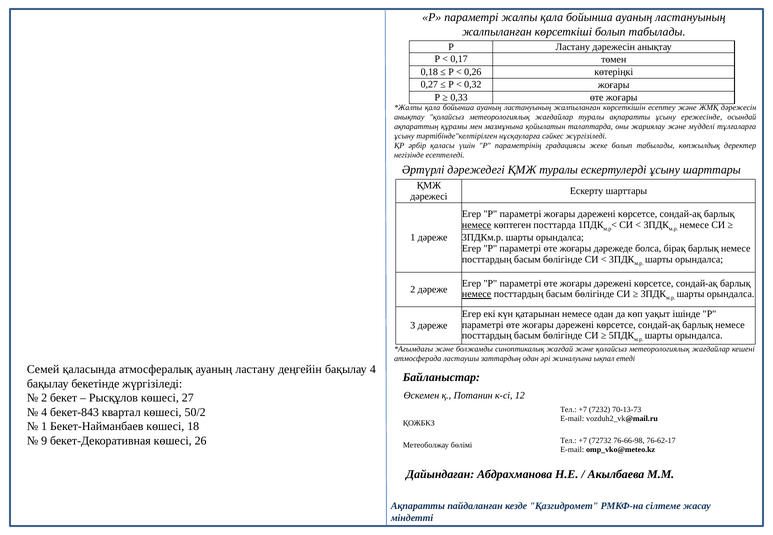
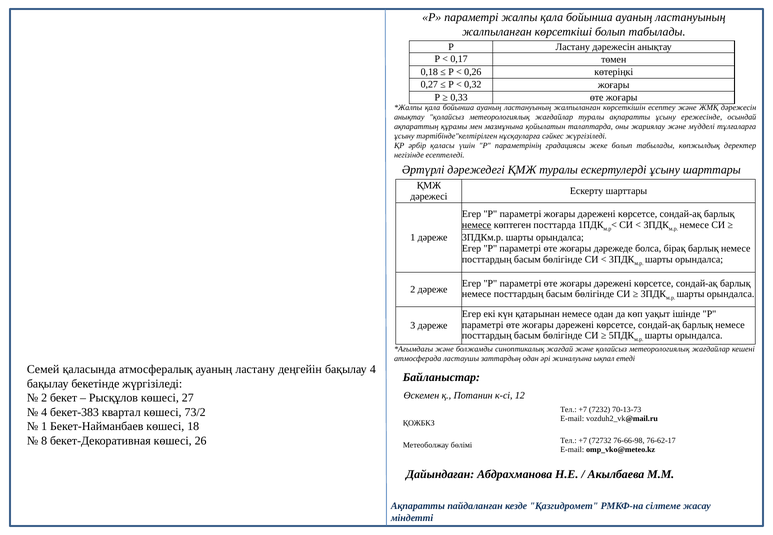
немесе underline: present -> none (477, 294)
бекет-843: бекет-843 -> бекет-383 (74, 412)
50/2: 50/2 -> 73/2 (195, 412)
9: 9 -> 8 (44, 441)
